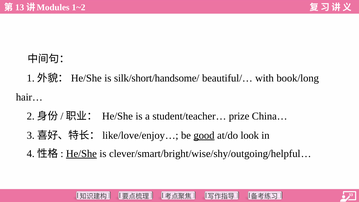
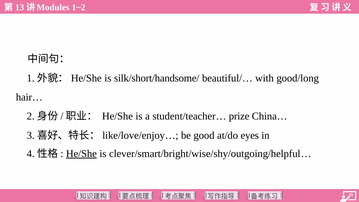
book/long: book/long -> good/long (298, 78)
good underline: present -> none (204, 135)
look: look -> eyes (250, 135)
